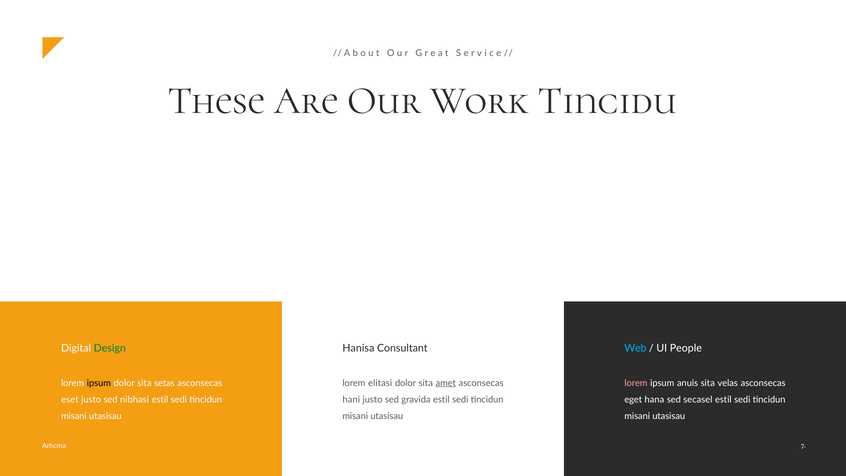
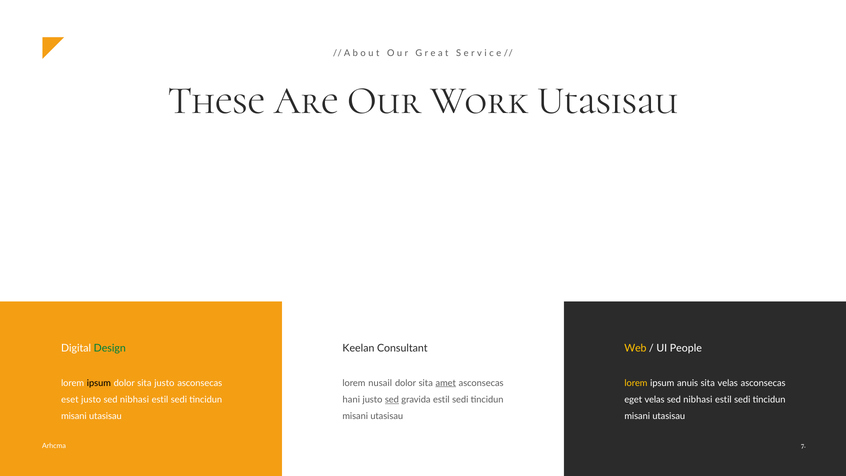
Work Tincidu: Tincidu -> Utasisau (608, 101)
Hanisa: Hanisa -> Keelan (358, 348)
Web colour: light blue -> yellow (635, 348)
sita setas: setas -> justo (164, 383)
elitasi: elitasi -> nusail (380, 383)
lorem colour: pink -> yellow (636, 383)
sed underline: none -> present (392, 400)
eget hana: hana -> velas (655, 400)
secasel: secasel -> nibhasi (698, 400)
